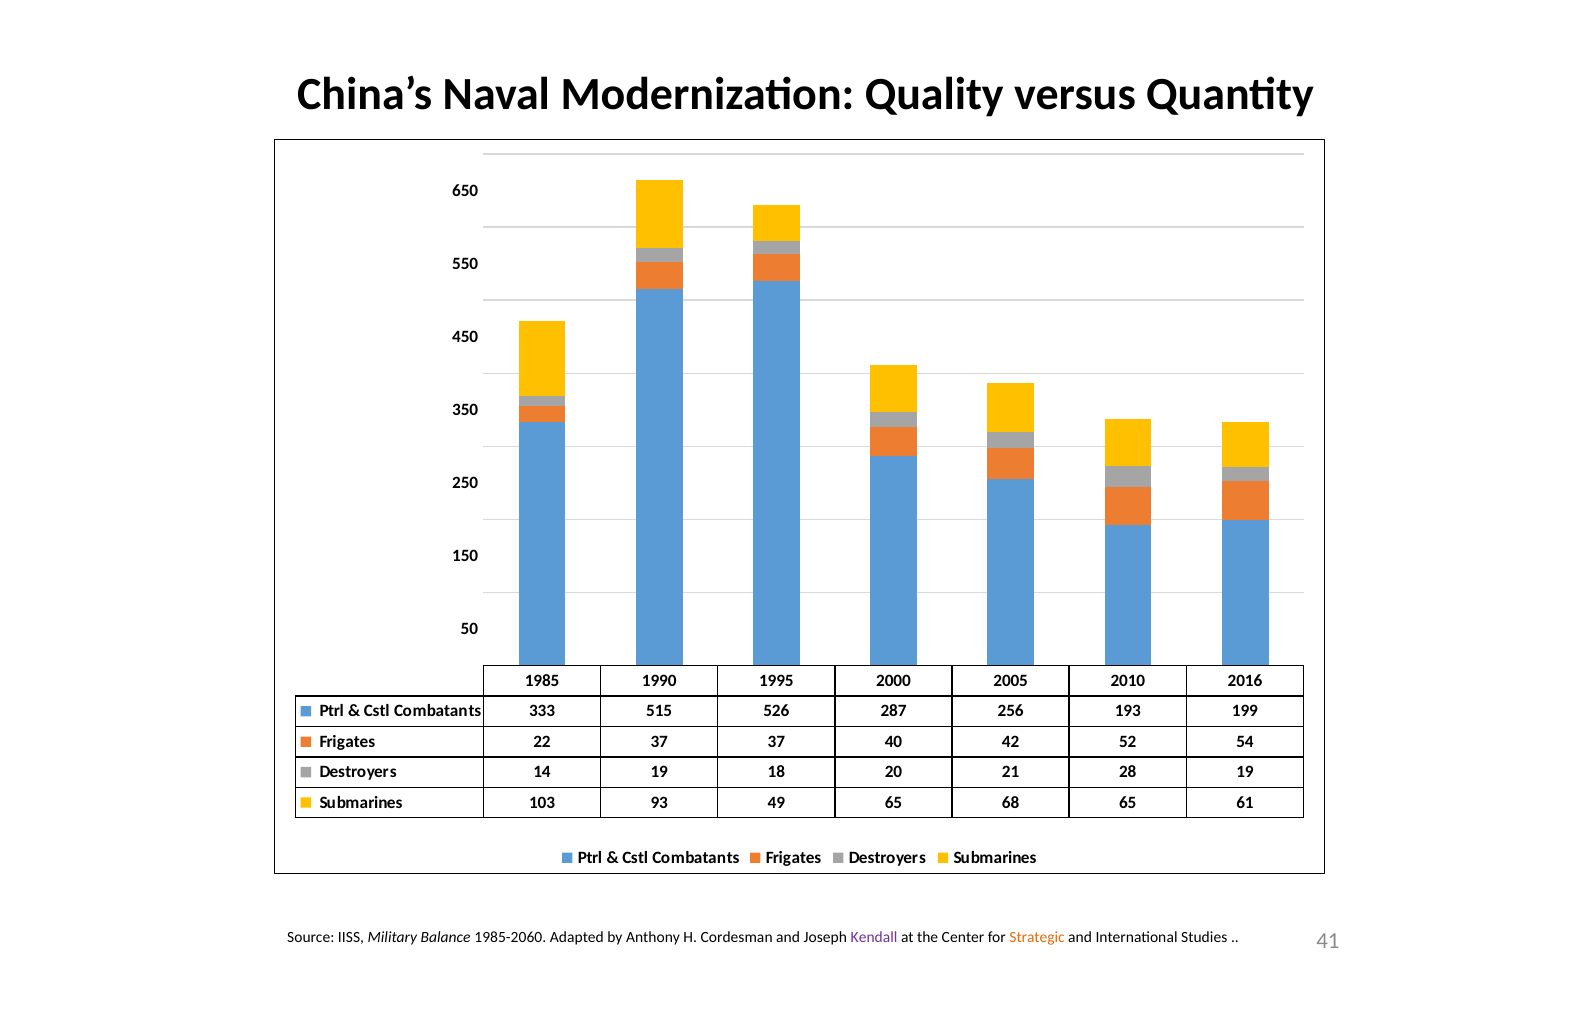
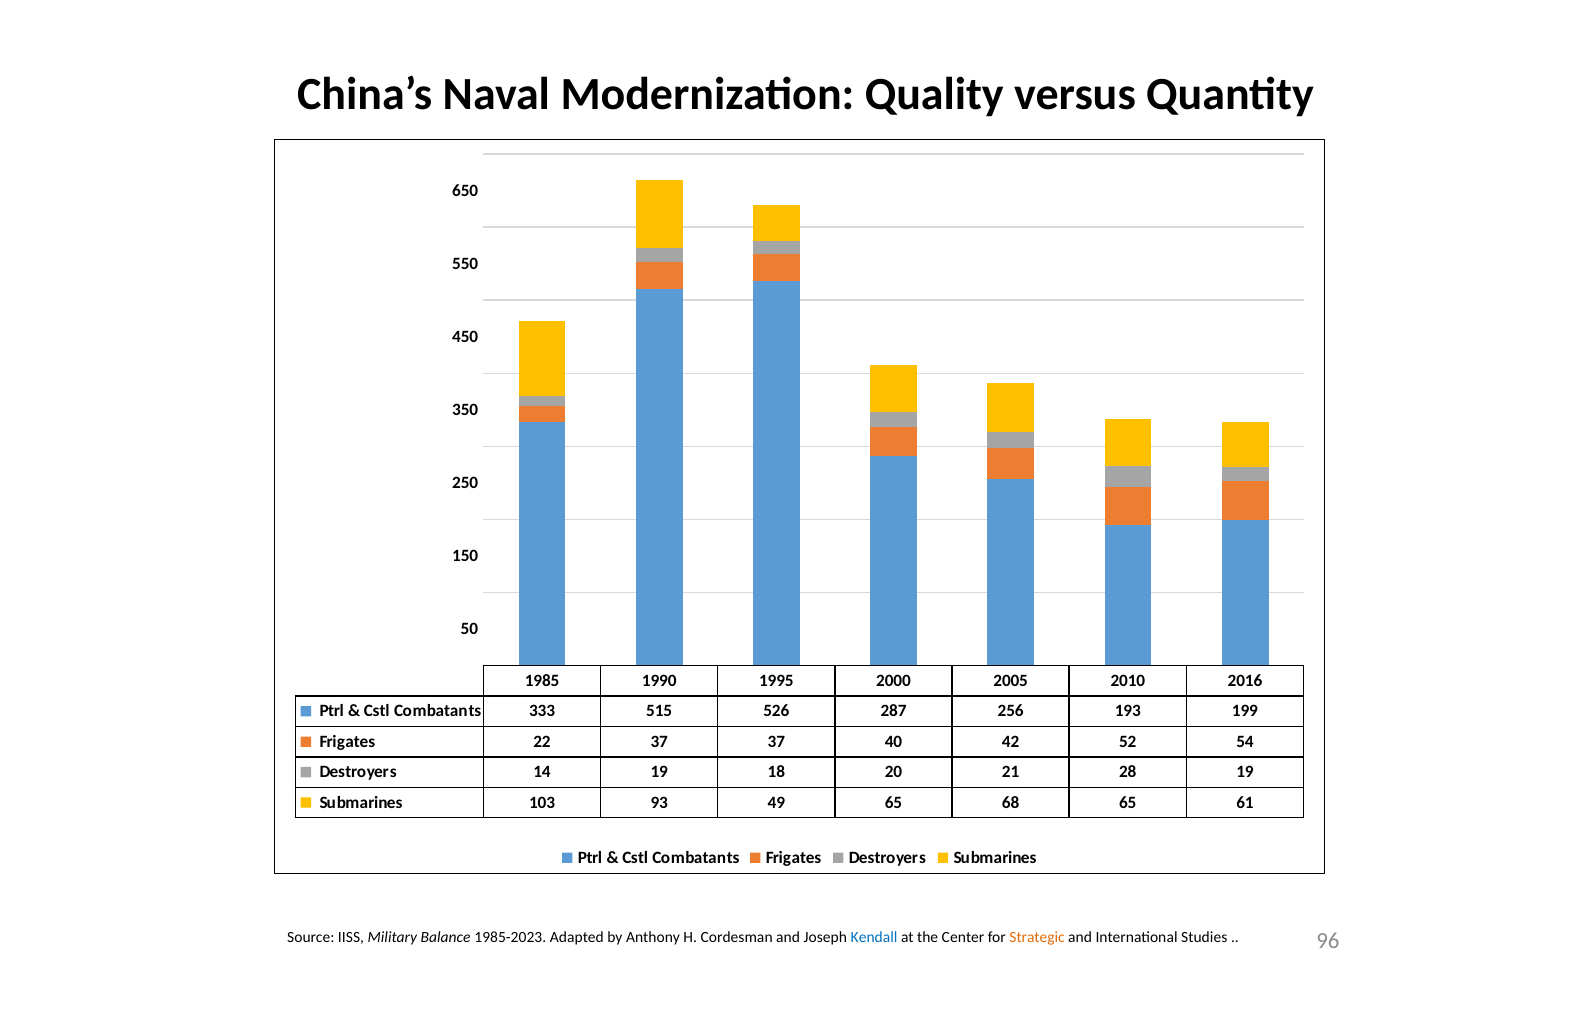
1985-2060: 1985-2060 -> 1985-2023 (510, 937)
Kendall colour: purple -> blue (874, 937)
41: 41 -> 96 (1328, 940)
